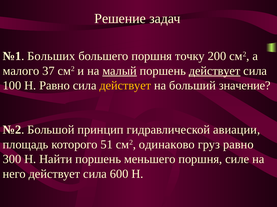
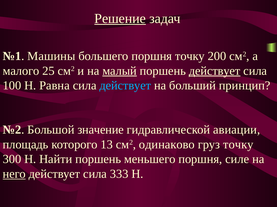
Решение underline: none -> present (120, 19)
Больших: Больших -> Машины (51, 56)
37: 37 -> 25 (48, 71)
Н Равно: Равно -> Равна (54, 86)
действует colour: yellow -> light blue (125, 86)
значение: значение -> принцип (245, 86)
принцип: принцип -> значение (101, 130)
51: 51 -> 13 (107, 145)
груз равно: равно -> точку (238, 145)
него underline: none -> present (14, 174)
600: 600 -> 333 (119, 174)
